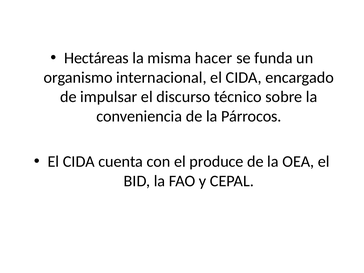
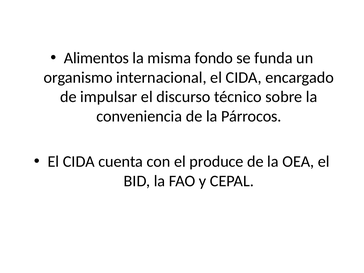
Hectáreas: Hectáreas -> Alimentos (96, 58)
hacer: hacer -> fondo (214, 58)
